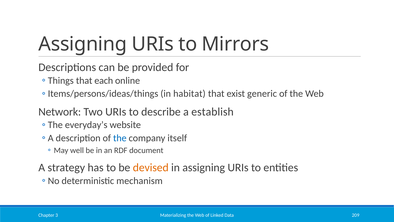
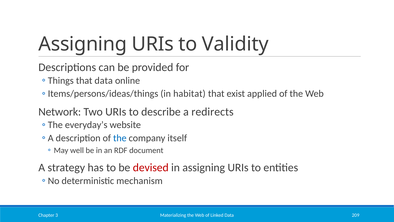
Mirrors: Mirrors -> Validity (235, 44)
that each: each -> data (104, 80)
generic: generic -> applied (262, 94)
establish: establish -> redirects (212, 112)
devised colour: orange -> red (151, 167)
